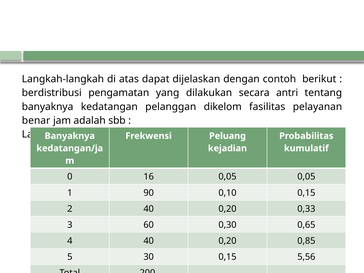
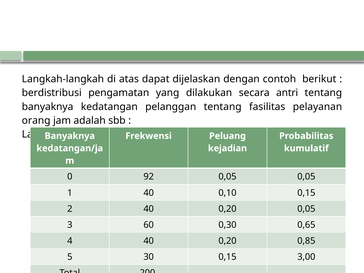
pelanggan dikelom: dikelom -> tentang (223, 107)
benar: benar -> orang (36, 121)
16: 16 -> 92 (149, 177)
1 90: 90 -> 40 (149, 193)
0,20 0,33: 0,33 -> 0,05 (306, 209)
5,56: 5,56 -> 3,00 (306, 257)
